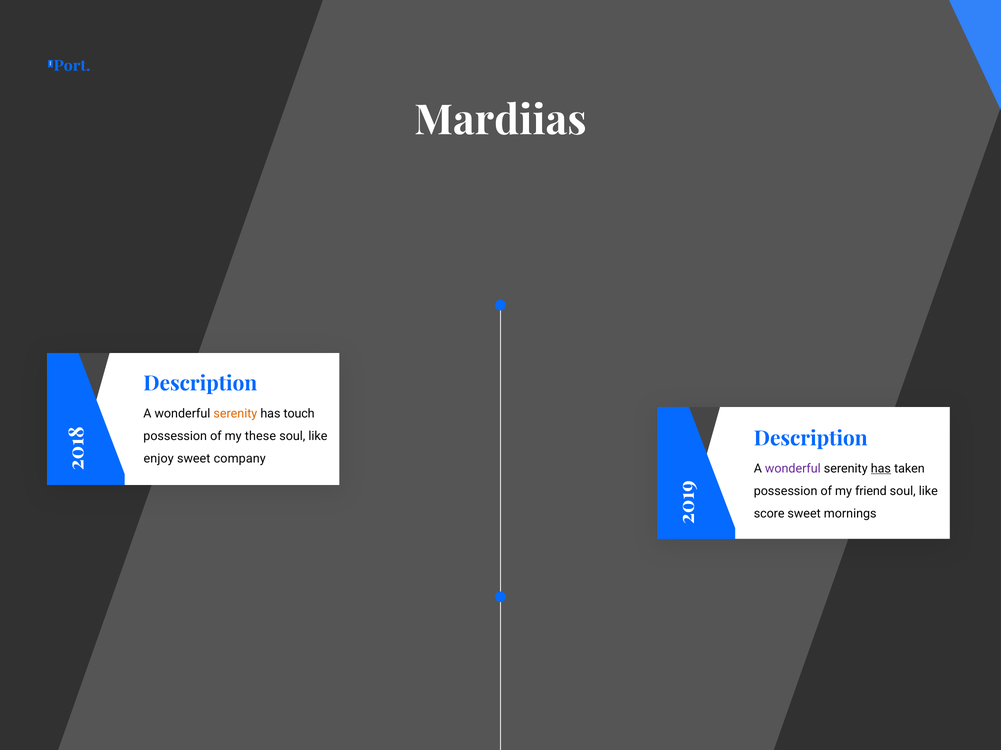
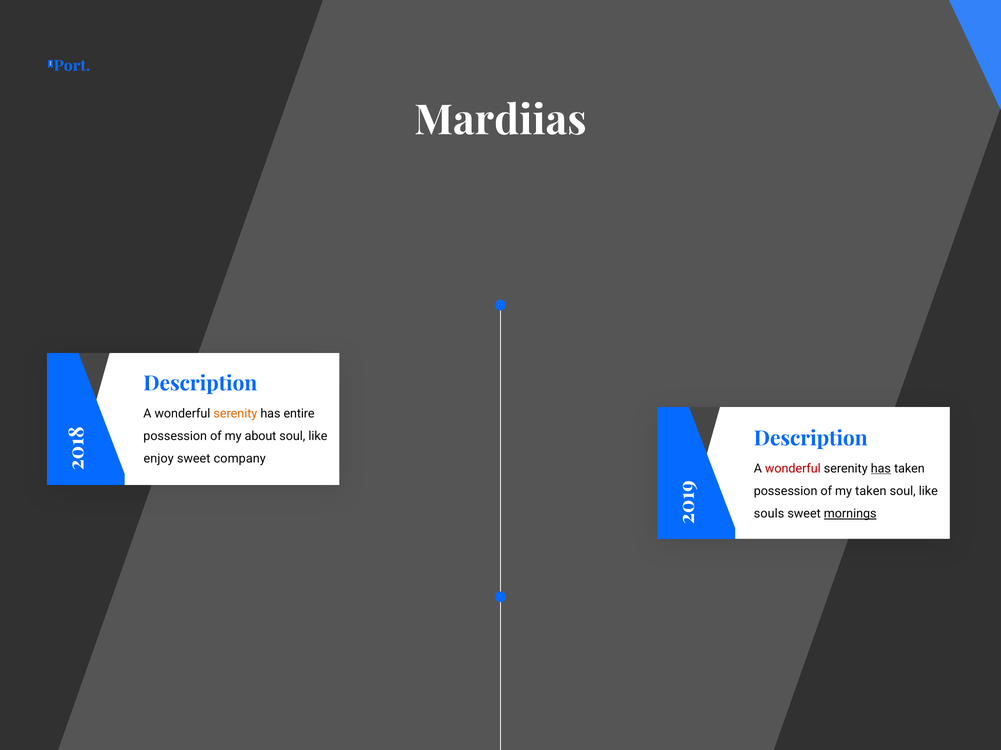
touch: touch -> entire (299, 414)
these: these -> about (261, 436)
wonderful colour: purple -> red (793, 469)
my friend: friend -> taken (871, 491)
score: score -> souls (769, 514)
mornings underline: none -> present (850, 514)
